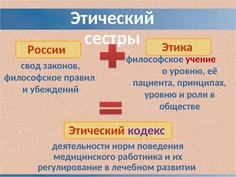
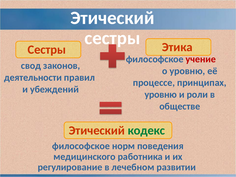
России: России -> Сестры (47, 50)
философское: философское -> деятельности (33, 78)
пациента: пациента -> процессе (154, 83)
кодекс colour: purple -> green (146, 130)
деятельности: деятельности -> философское (81, 146)
